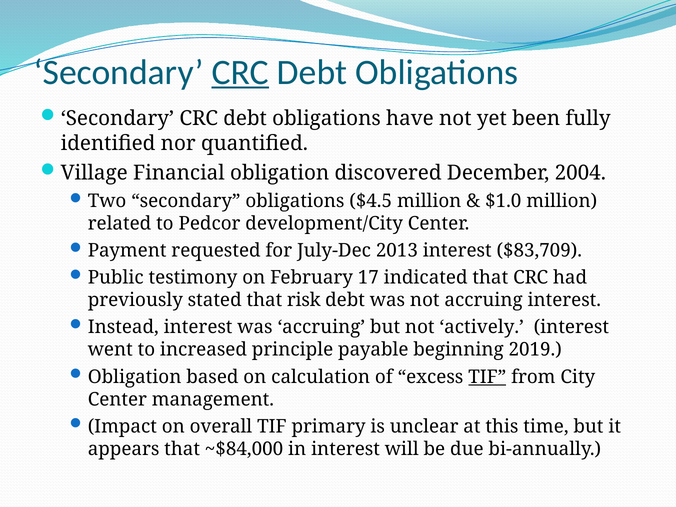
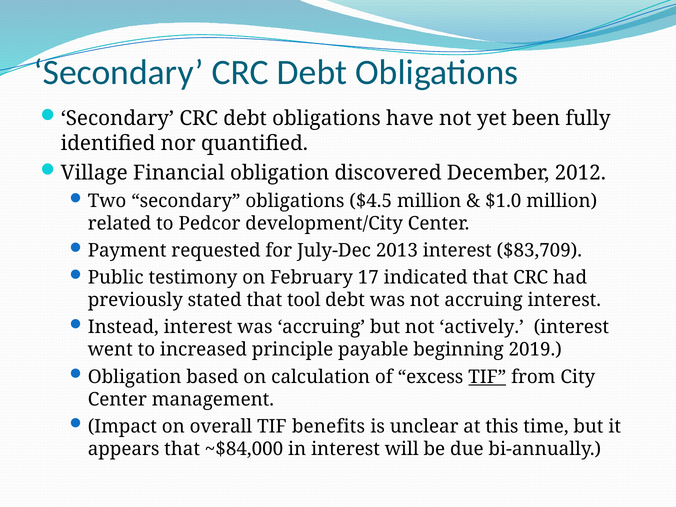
CRC underline: present -> none (240, 72)
2004: 2004 -> 2012 (580, 173)
risk: risk -> tool (304, 300)
primary: primary -> benefits (328, 426)
